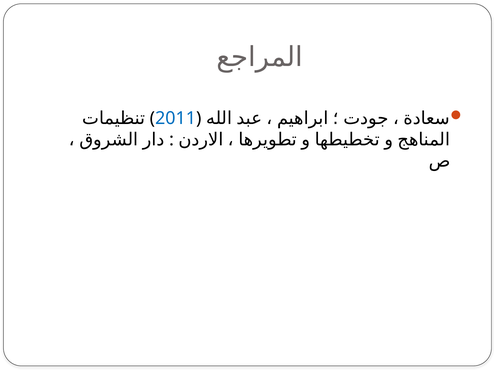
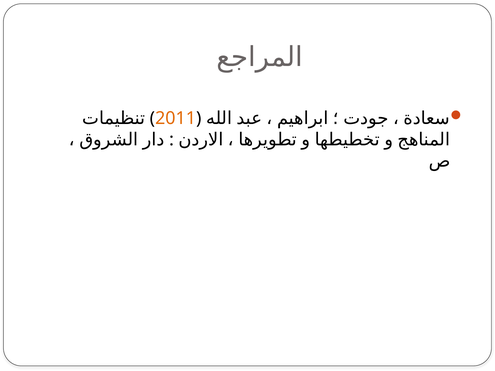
2011 colour: blue -> orange (176, 118)
